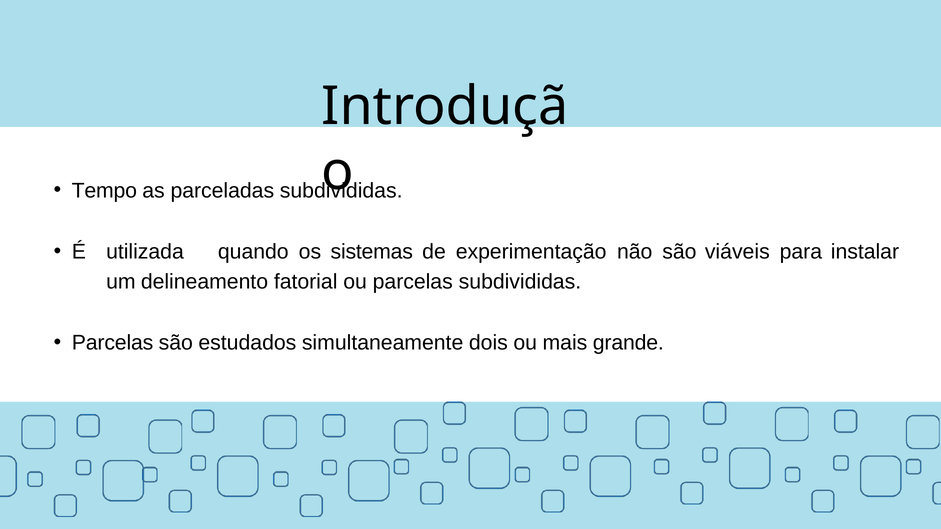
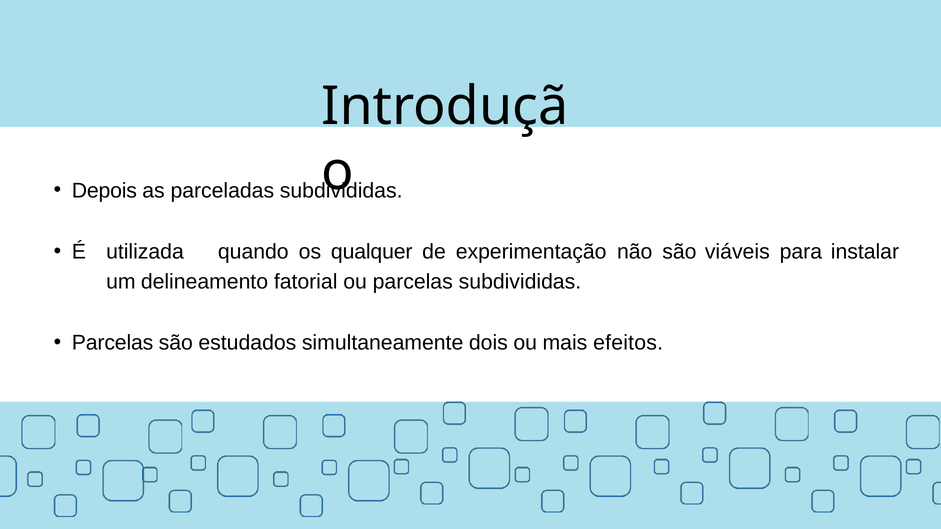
Tempo: Tempo -> Depois (104, 191)
sistemas: sistemas -> qualquer (372, 252)
grande: grande -> efeitos (628, 343)
